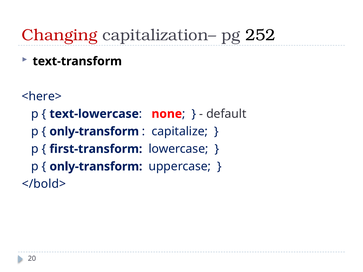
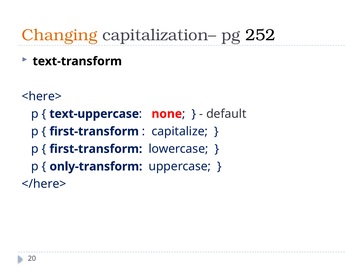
Changing colour: red -> orange (59, 35)
text-lowercase: text-lowercase -> text-uppercase (94, 114)
only-transform: only-transform -> first-transform (94, 132)
</bold>: </bold> -> </here> (44, 184)
